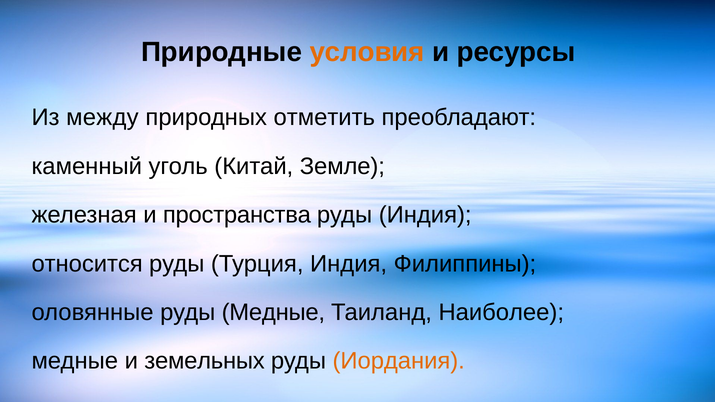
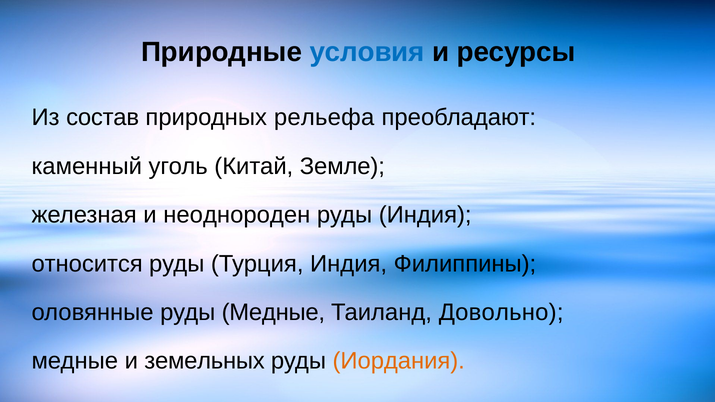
условия colour: orange -> blue (367, 52)
между: между -> состав (103, 118)
отметить: отметить -> рельефа (324, 118)
пространства: пространства -> неоднороден (237, 215)
Наиболее: Наиболее -> Довольно (501, 313)
